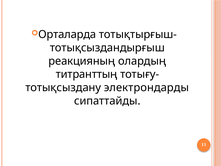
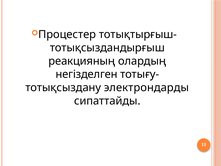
Орталарда: Орталарда -> Процестер (67, 34)
титранттың: титранттың -> негізделген (87, 74)
